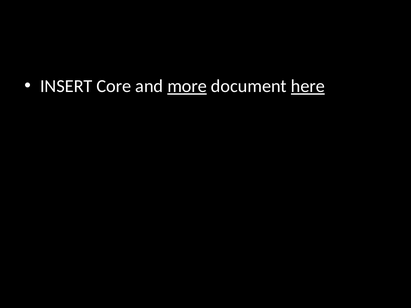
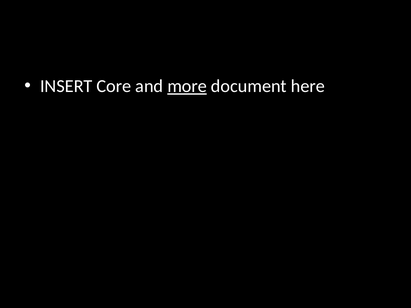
here underline: present -> none (308, 86)
